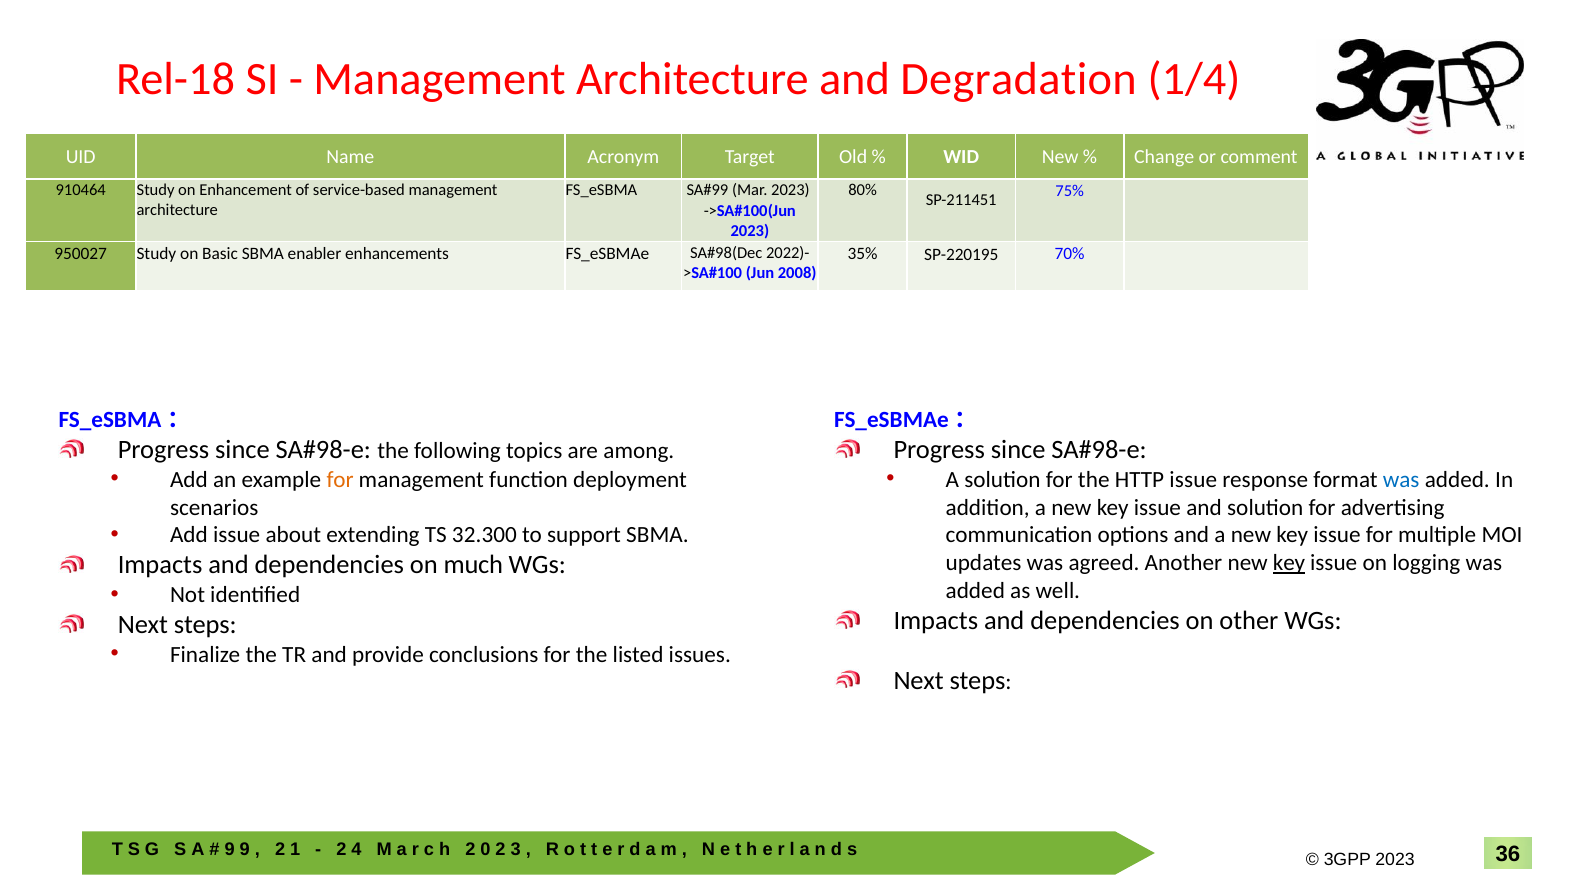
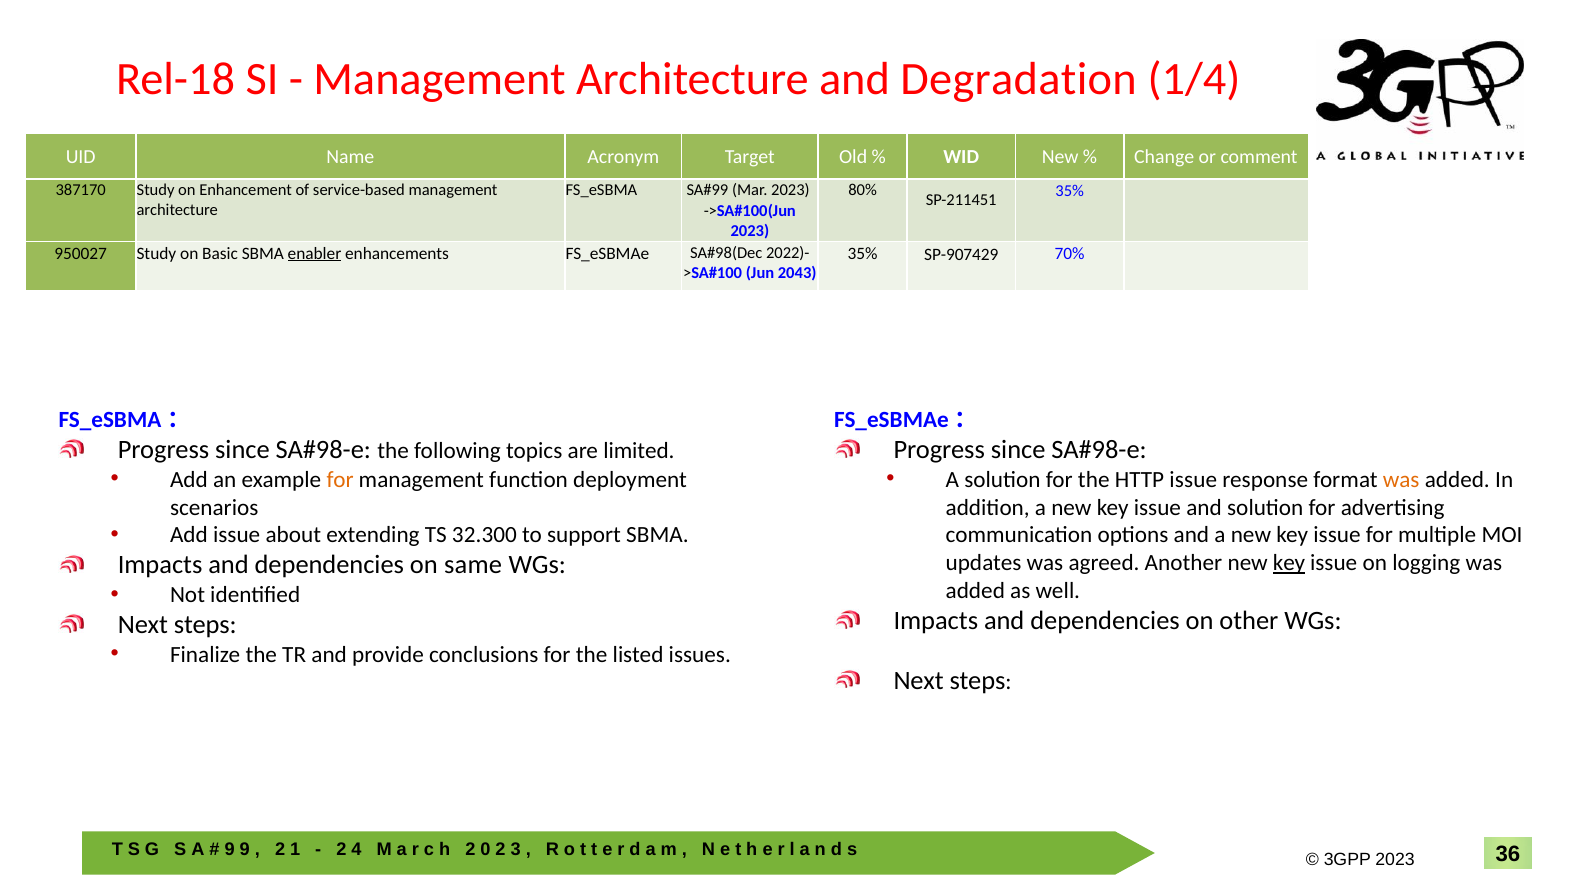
910464: 910464 -> 387170 (81, 190)
75%: 75% -> 35% (1070, 191)
enabler underline: none -> present (314, 253)
SP-220195: SP-220195 -> SP-907429 (961, 255)
2008: 2008 -> 2043 (797, 273)
among: among -> limited (639, 451)
was colour: blue -> orange (1401, 480)
much: much -> same (473, 565)
